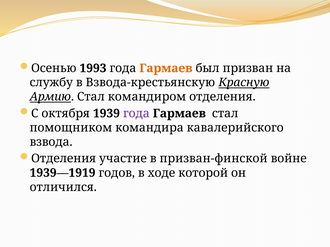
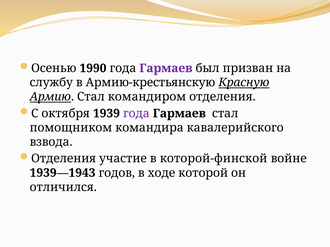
1993: 1993 -> 1990 (93, 68)
Гармаев colour: orange -> purple (166, 68)
Взвода-крестьянскую: Взвода-крестьянскую -> Армию-крестьянскую (150, 83)
призван-финской: призван-финской -> которой-финской (214, 159)
1939—1919: 1939—1919 -> 1939—1943 (63, 173)
